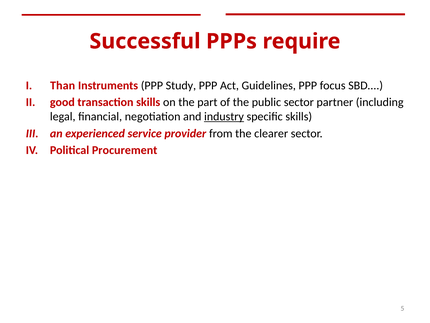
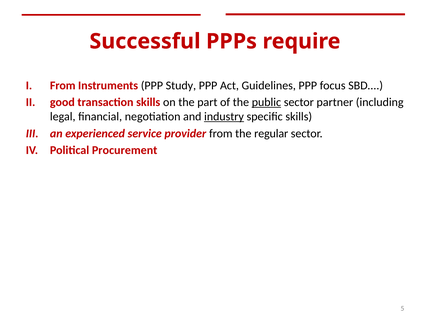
Than: Than -> From (63, 85)
public underline: none -> present (266, 102)
clearer: clearer -> regular (271, 133)
